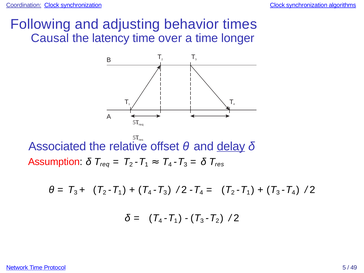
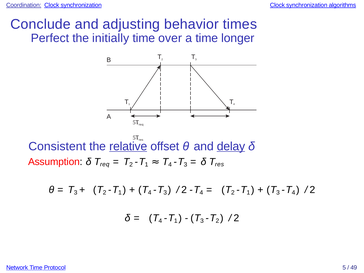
Following: Following -> Conclude (41, 24)
Causal: Causal -> Perfect (50, 38)
latency: latency -> initially (111, 38)
Associated: Associated -> Consistent (57, 146)
relative underline: none -> present (128, 146)
